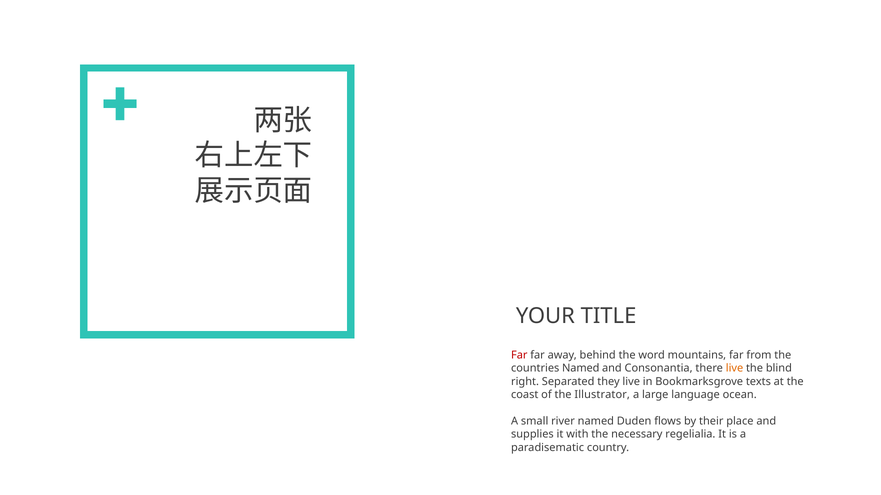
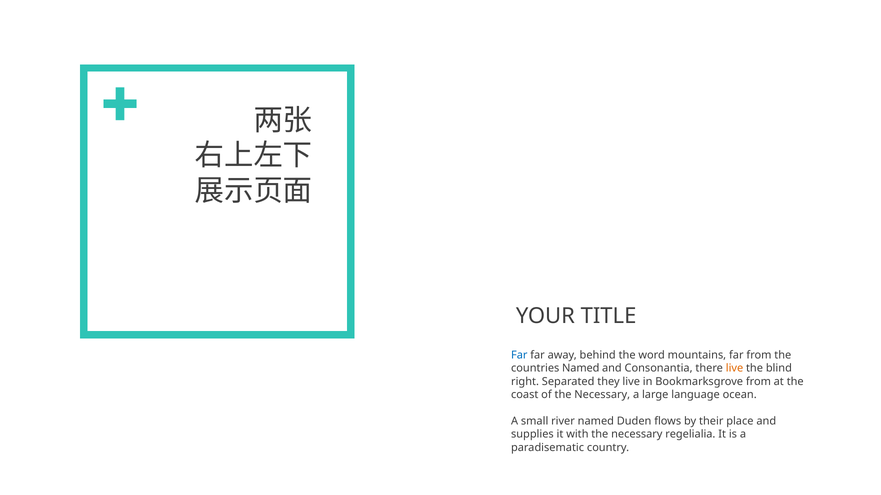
Far colour: red -> blue (519, 356)
Bookmarksgrove texts: texts -> from (758, 382)
of the Illustrator: Illustrator -> Necessary (602, 395)
